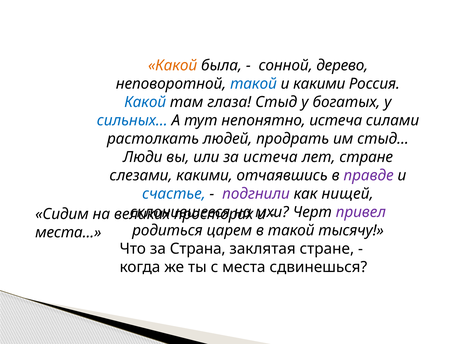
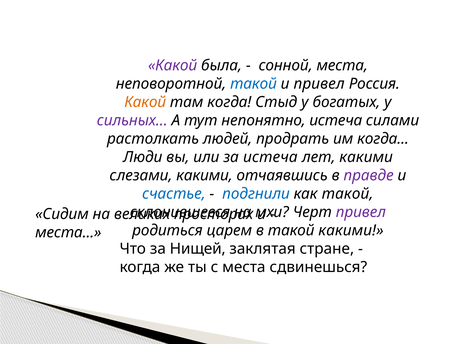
Какой colour: orange -> purple (173, 65)
сонной дерево: дерево -> места (342, 65)
и какими: какими -> привел (319, 84)
Какой colour: blue -> orange (145, 102)
там глаза: глаза -> когда (229, 102)
сильных colour: blue -> purple (132, 120)
им стыд: стыд -> когда (383, 139)
лет стране: стране -> какими (366, 157)
подгнили colour: purple -> blue (256, 194)
как нищей: нищей -> такой (348, 194)
такой тысячу: тысячу -> какими (351, 231)
Страна: Страна -> Нищей (198, 249)
